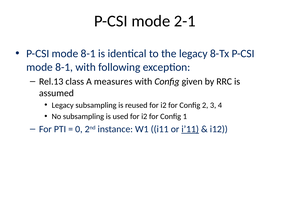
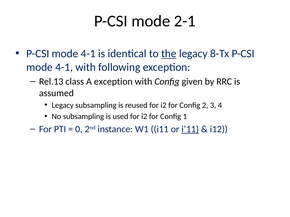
8-1: 8-1 -> 4-1 (88, 54)
the underline: none -> present (169, 54)
8-1: 8-1 -> 4-1 (64, 67)
A measures: measures -> exception (113, 82)
